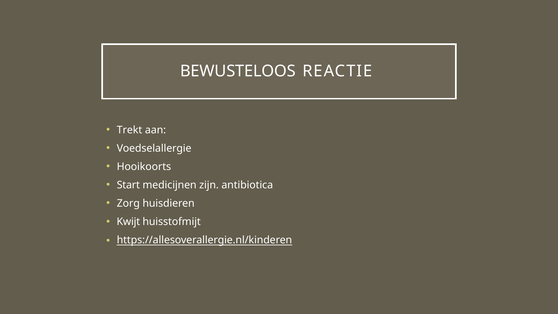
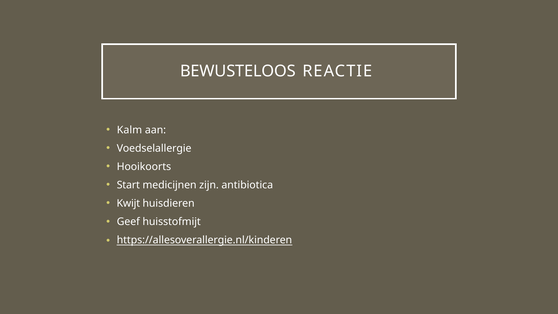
Trekt: Trekt -> Kalm (129, 130)
Zorg: Zorg -> Kwijt (128, 203)
Kwijt: Kwijt -> Geef (128, 222)
